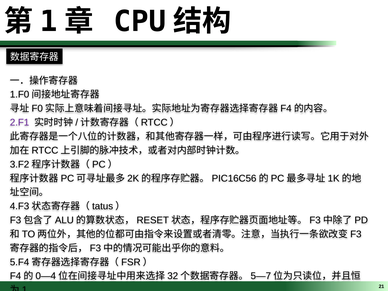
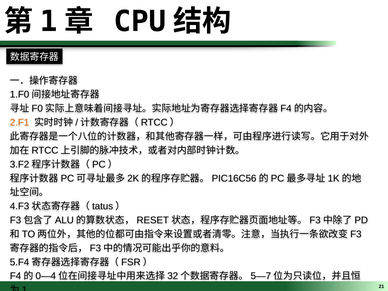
2.F1 colour: purple -> orange (20, 122)
